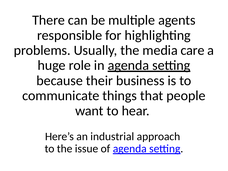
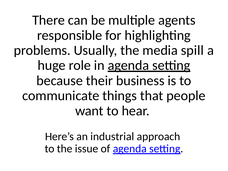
care: care -> spill (192, 50)
